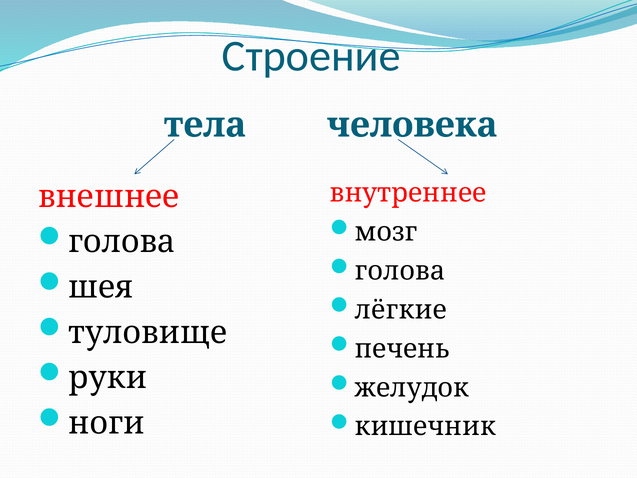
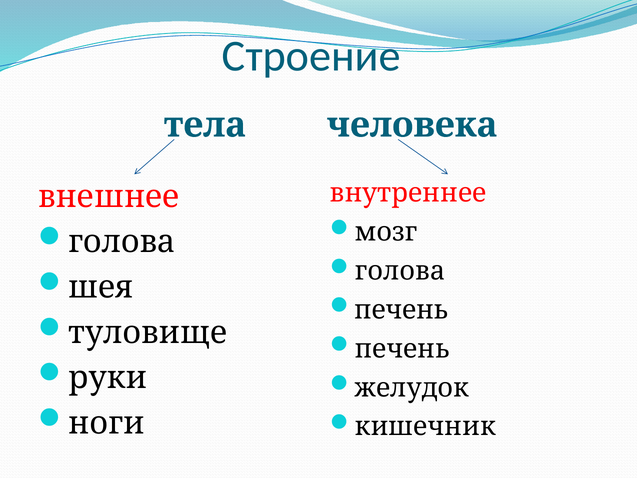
лёгкие: лёгкие -> печень (401, 310)
